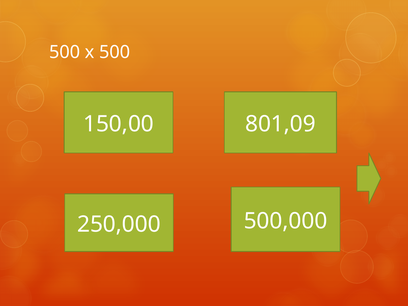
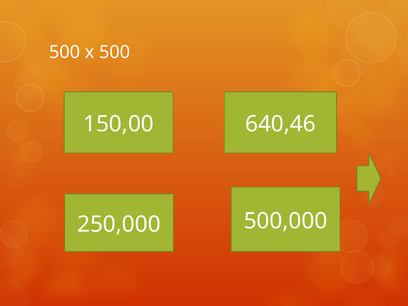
801,09: 801,09 -> 640,46 (280, 124)
